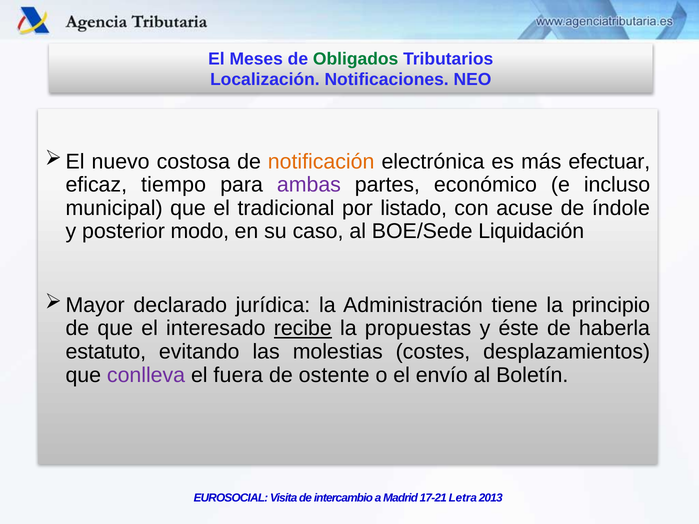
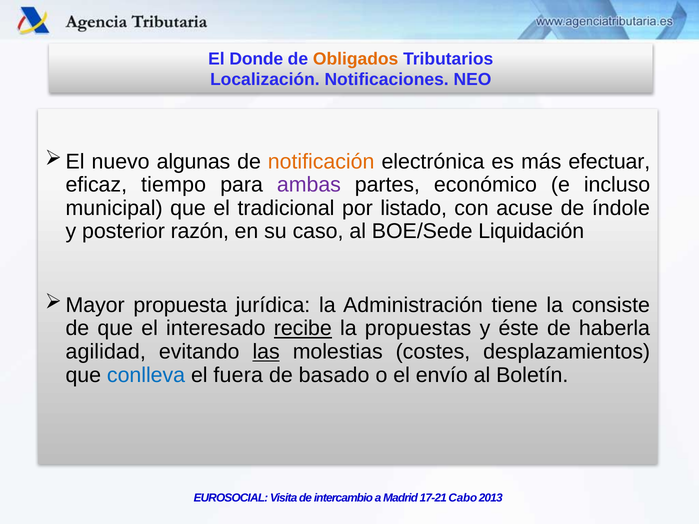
Meses: Meses -> Donde (256, 59)
Obligados colour: green -> orange (356, 59)
costosa: costosa -> algunas (193, 162)
modo: modo -> razón (200, 231)
declarado: declarado -> propuesta (180, 305)
principio: principio -> consiste (611, 305)
estatuto: estatuto -> agilidad (106, 352)
las underline: none -> present (266, 352)
conlleva colour: purple -> blue (146, 375)
ostente: ostente -> basado (334, 375)
Letra: Letra -> Cabo (463, 498)
